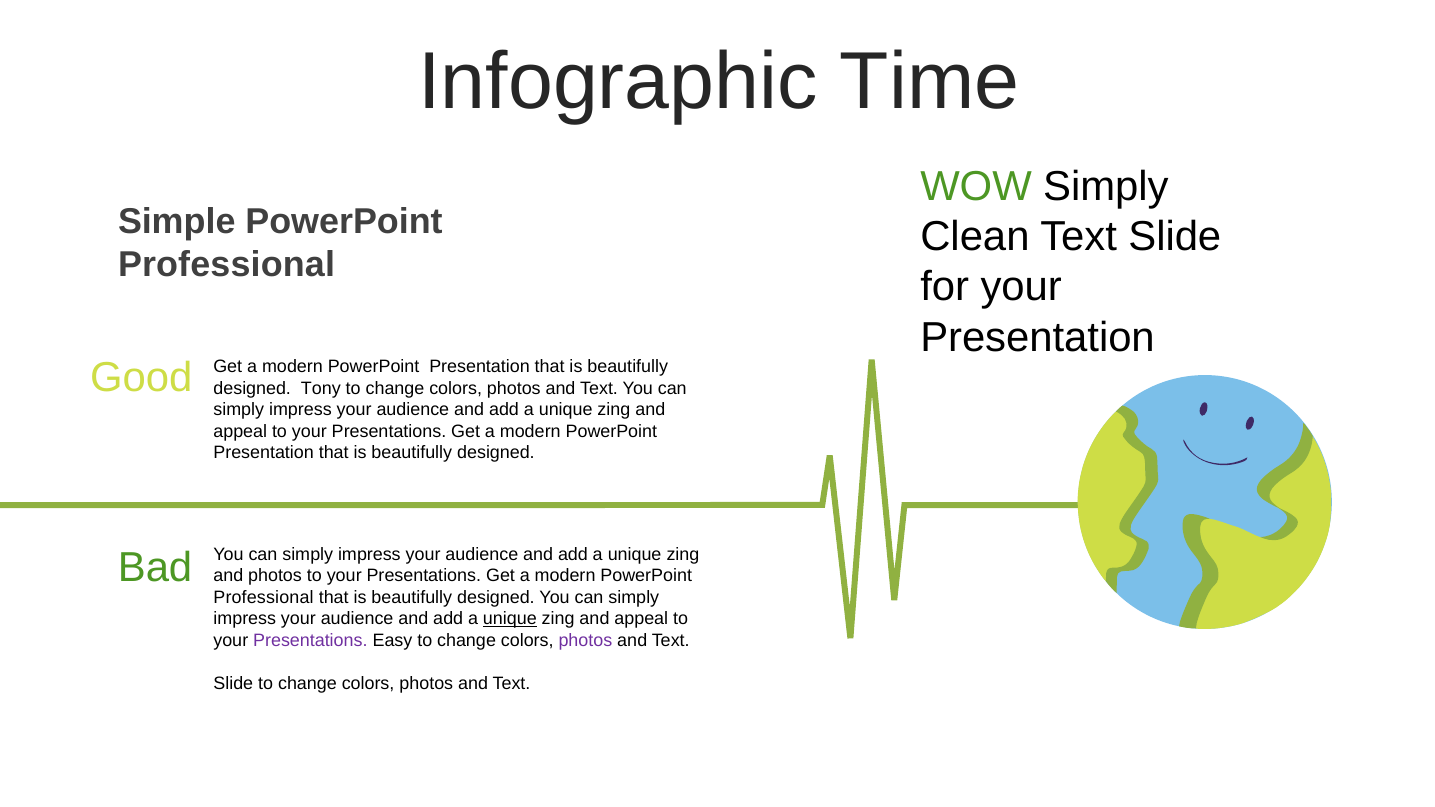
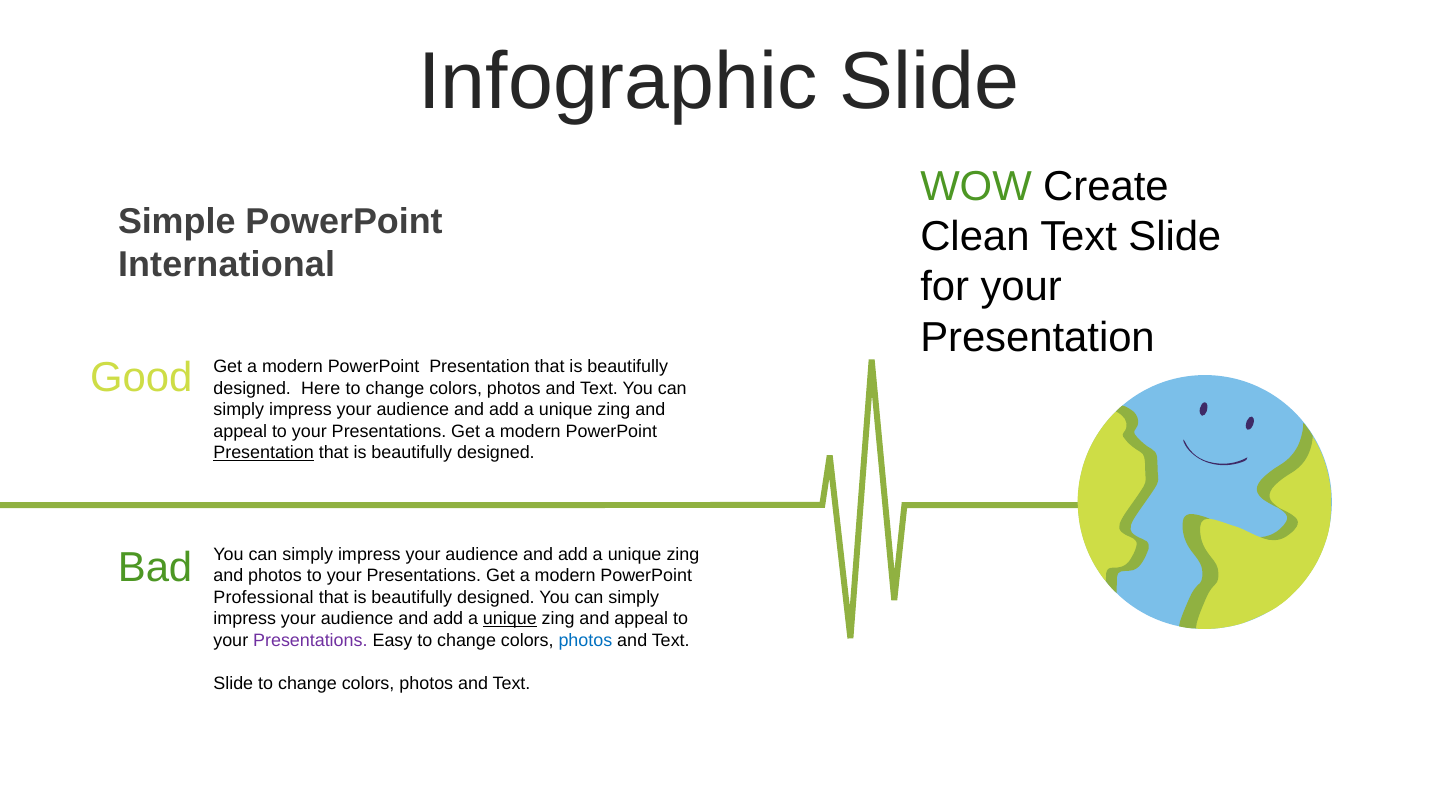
Infographic Time: Time -> Slide (930, 82)
WOW Simply: Simply -> Create (1106, 187)
Professional: Professional -> International (226, 265)
Tony: Tony -> Here (321, 389)
Presentation underline: none -> present (264, 453)
photos colour: purple -> blue (585, 640)
